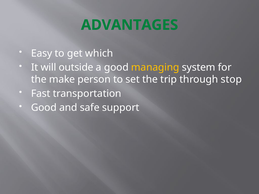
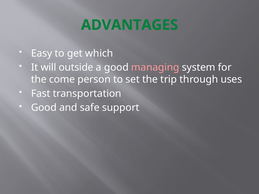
managing colour: yellow -> pink (155, 67)
make: make -> come (62, 80)
stop: stop -> uses (231, 80)
